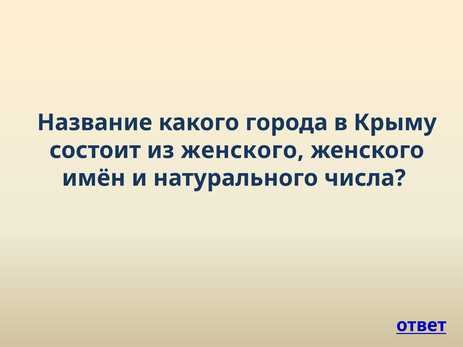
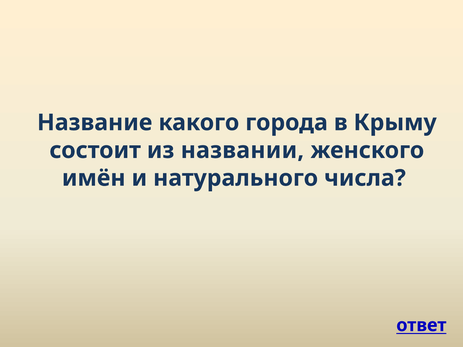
из женского: женского -> названии (242, 150)
